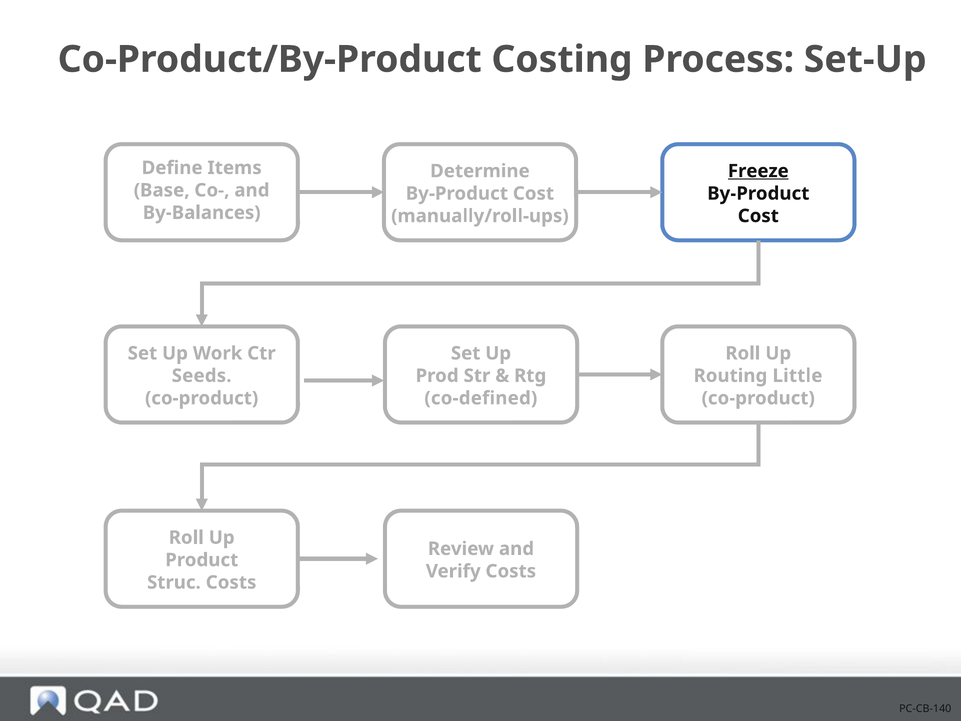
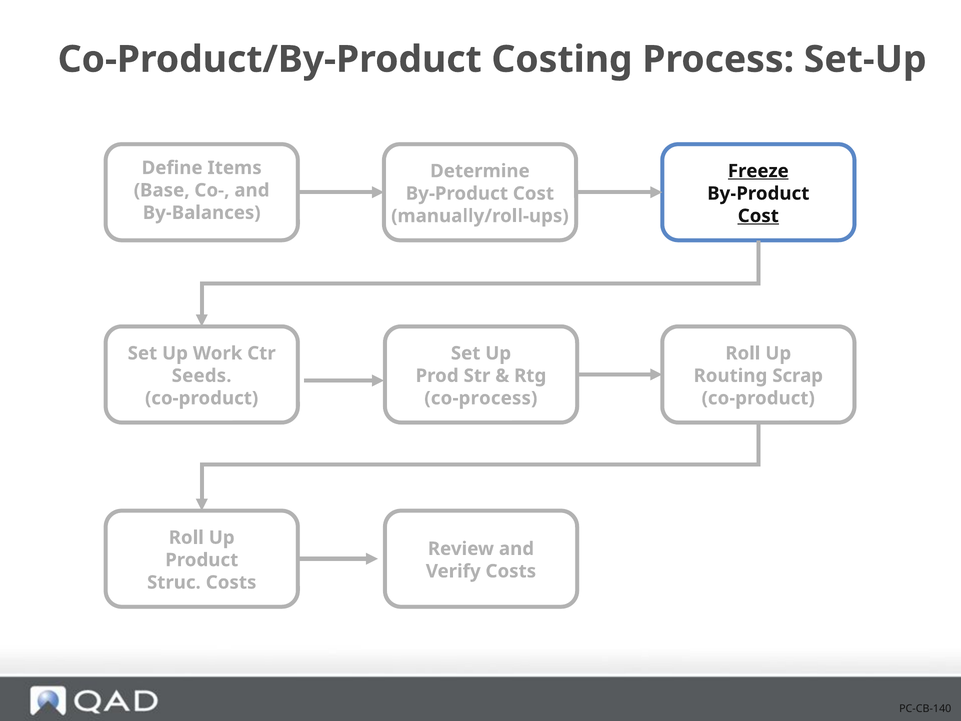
Cost underline: none -> present (758, 216)
Little: Little -> Scrap (798, 376)
co-defined: co-defined -> co-process (481, 398)
